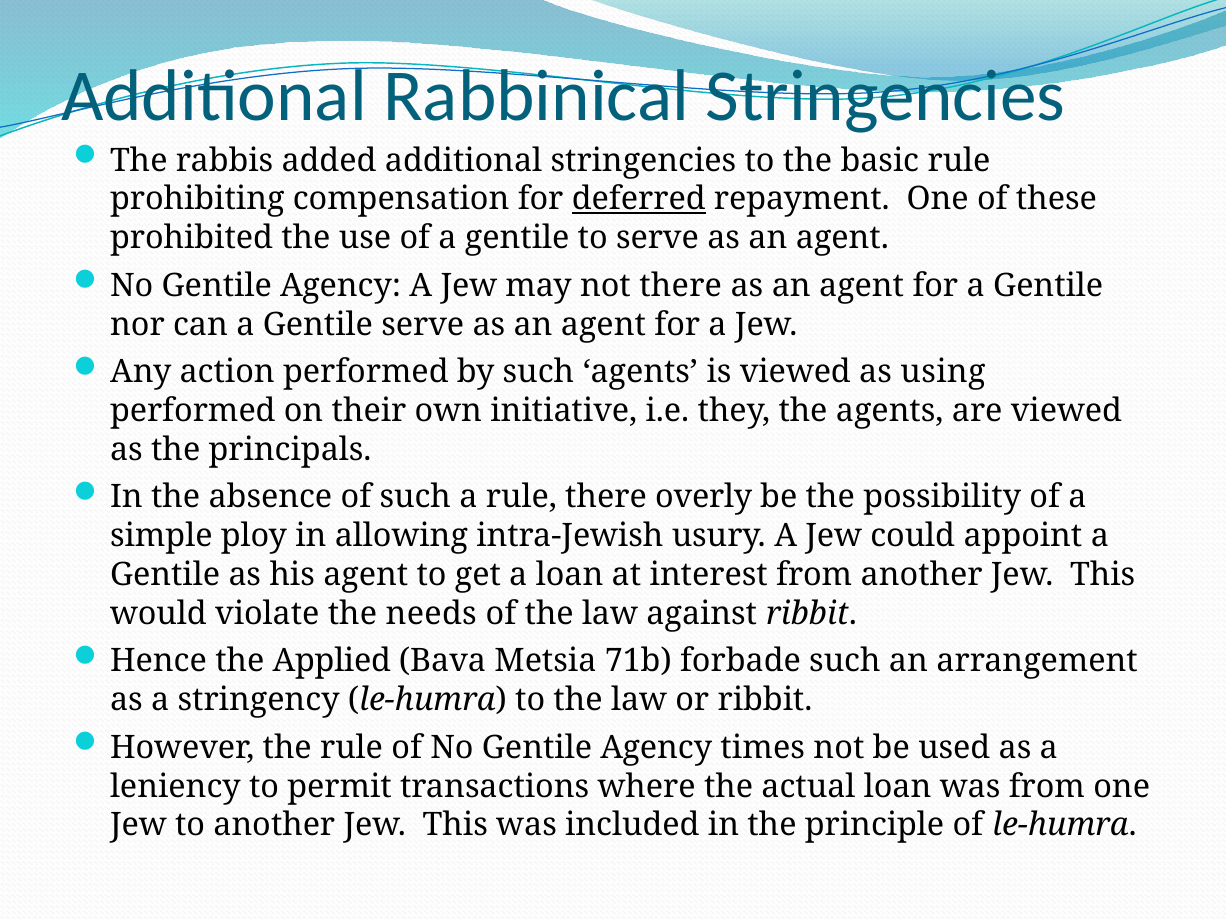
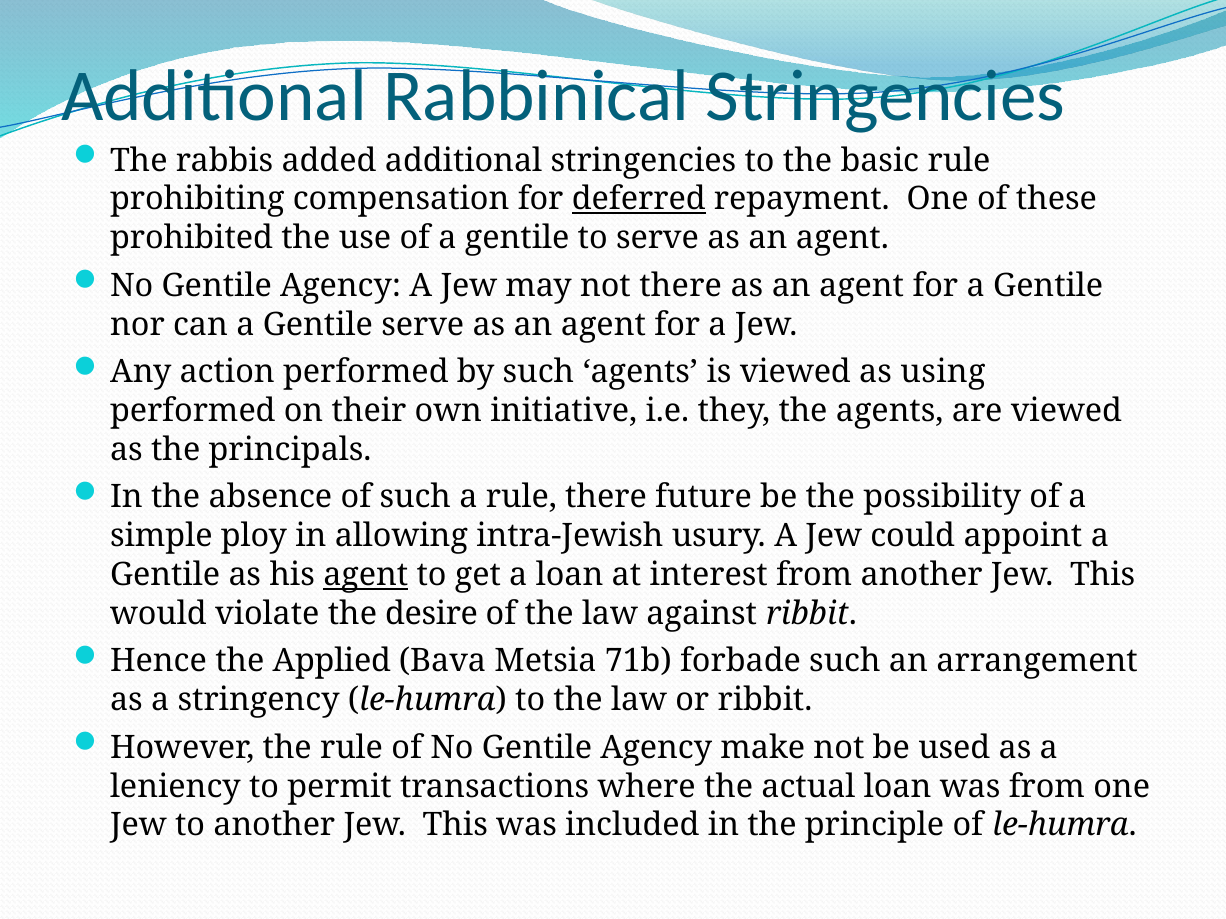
overly: overly -> future (704, 497)
agent underline: none -> present (366, 575)
needs: needs -> desire (432, 614)
times: times -> make (763, 748)
